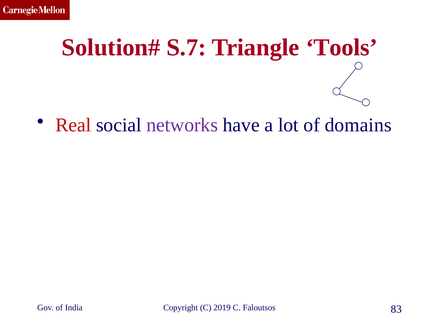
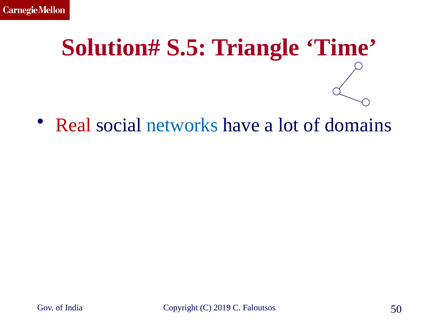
S.7: S.7 -> S.5 (186, 47)
Tools: Tools -> Time (341, 47)
networks colour: purple -> blue (182, 125)
83: 83 -> 50 (396, 310)
